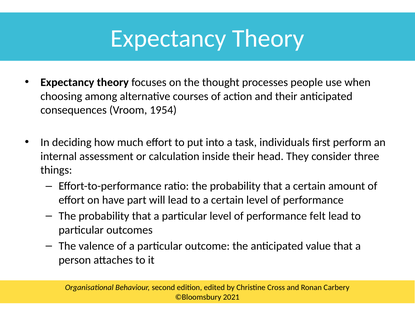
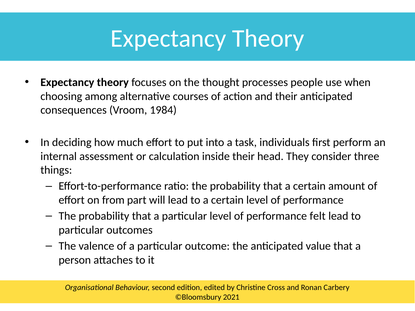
1954: 1954 -> 1984 (163, 110)
have: have -> from (113, 200)
